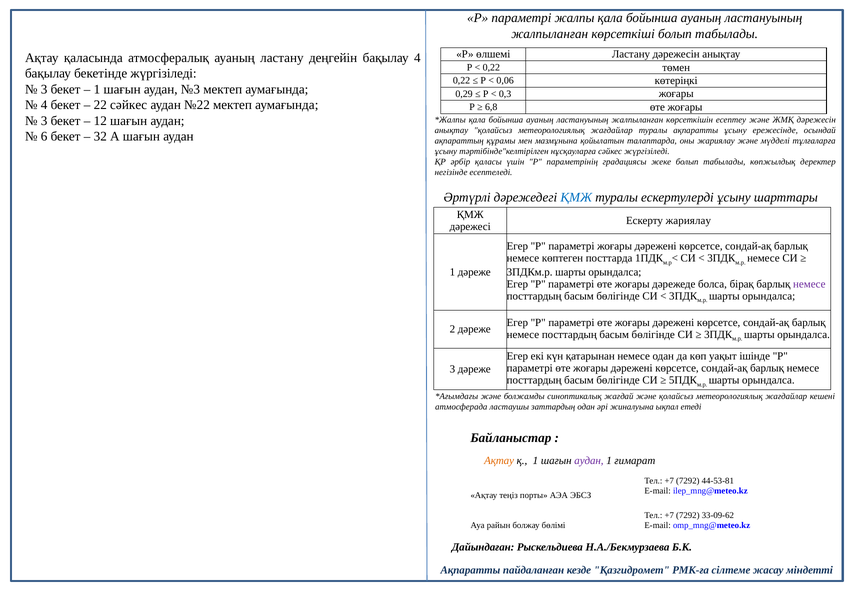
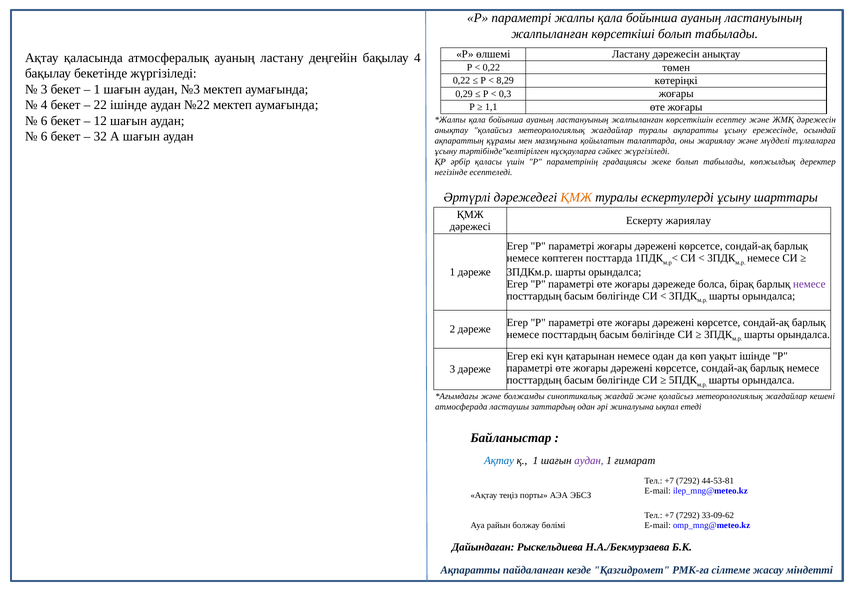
0,06: 0,06 -> 8,29 (505, 81)
22 сәйкес: сәйкес -> ішінде (129, 105)
6,8: 6,8 -> 1,1 (491, 107)
3: 3 -> 6 (44, 121)
ҚМЖ colour: blue -> orange (576, 197)
Ақтау colour: orange -> blue (499, 461)
